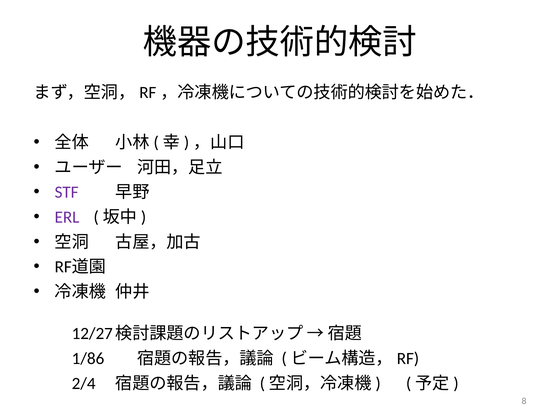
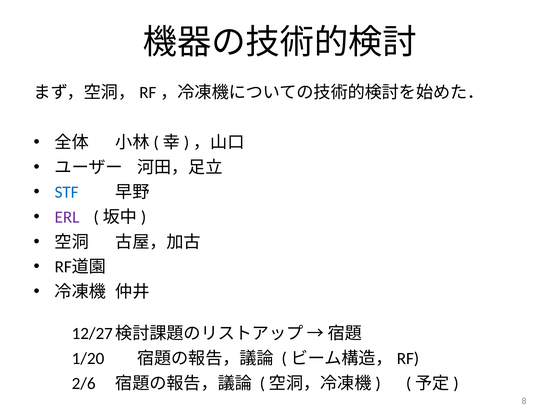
STF colour: purple -> blue (67, 192)
1/86: 1/86 -> 1/20 (88, 359)
2/4: 2/4 -> 2/6 (84, 383)
